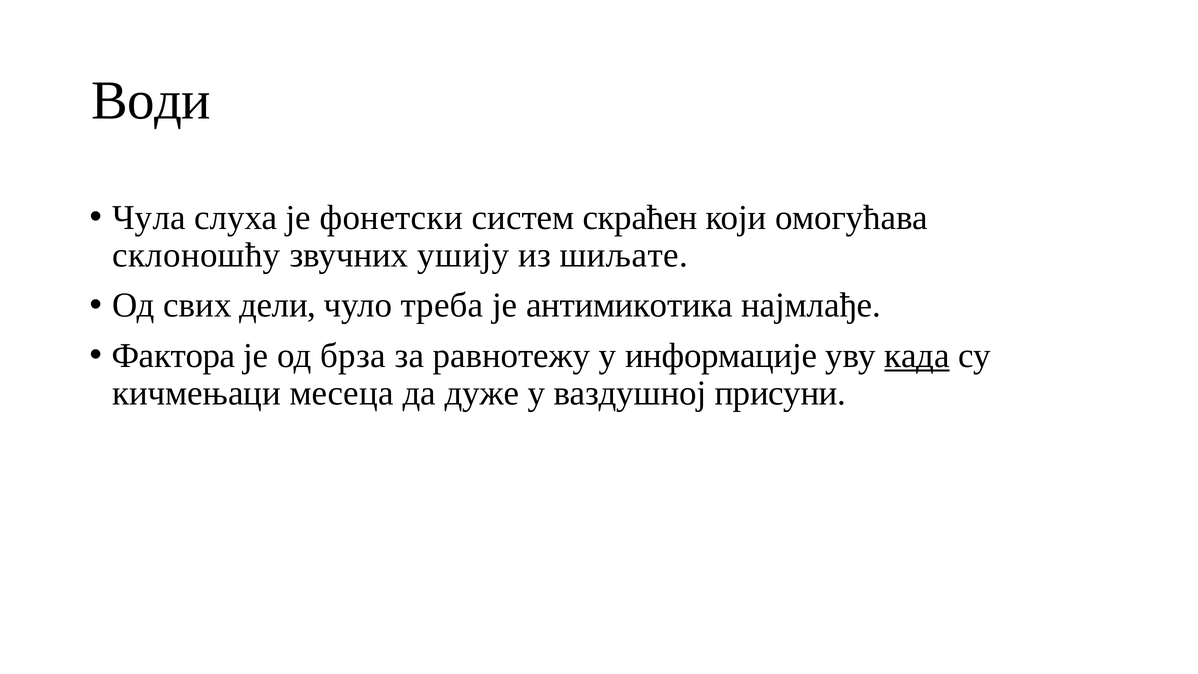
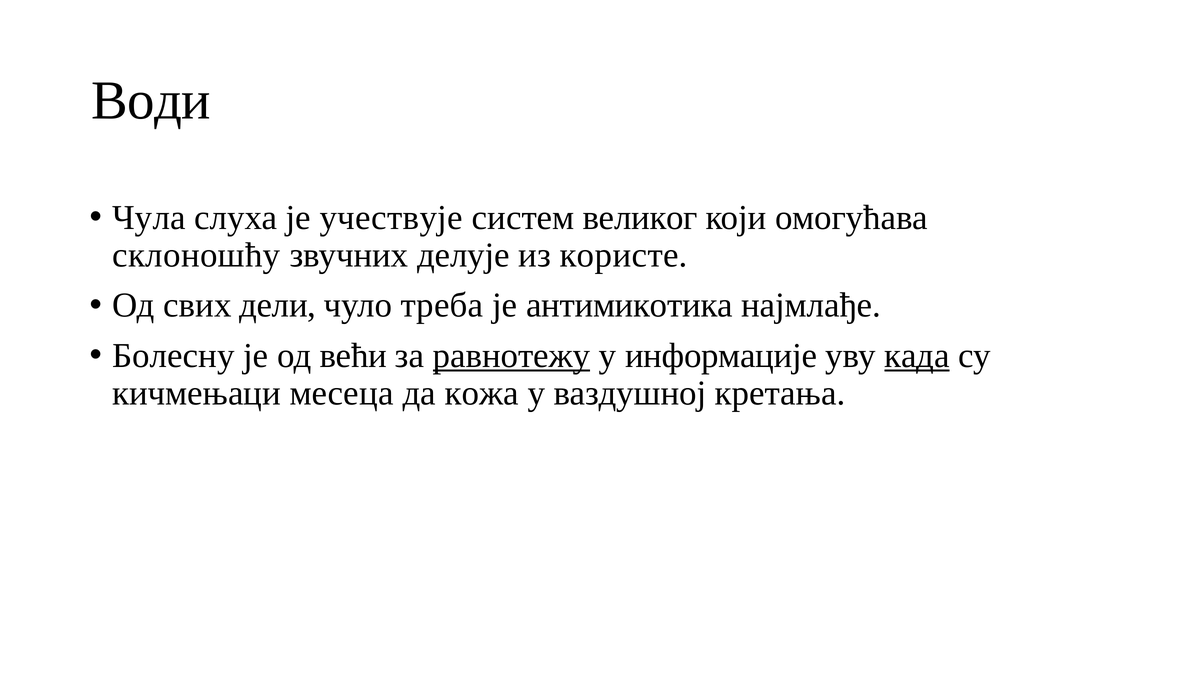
фонетски: фонетски -> учествује (391, 217)
скраћен: скраћен -> великог (640, 217)
ушију: ушију -> делује (463, 255)
шиљате: шиљате -> користе (624, 255)
Фактора: Фактора -> Болесну (173, 355)
брза: брза -> већи (353, 355)
равнотежу underline: none -> present (512, 355)
дуже: дуже -> кожа (482, 393)
присуни: присуни -> кретања (780, 393)
